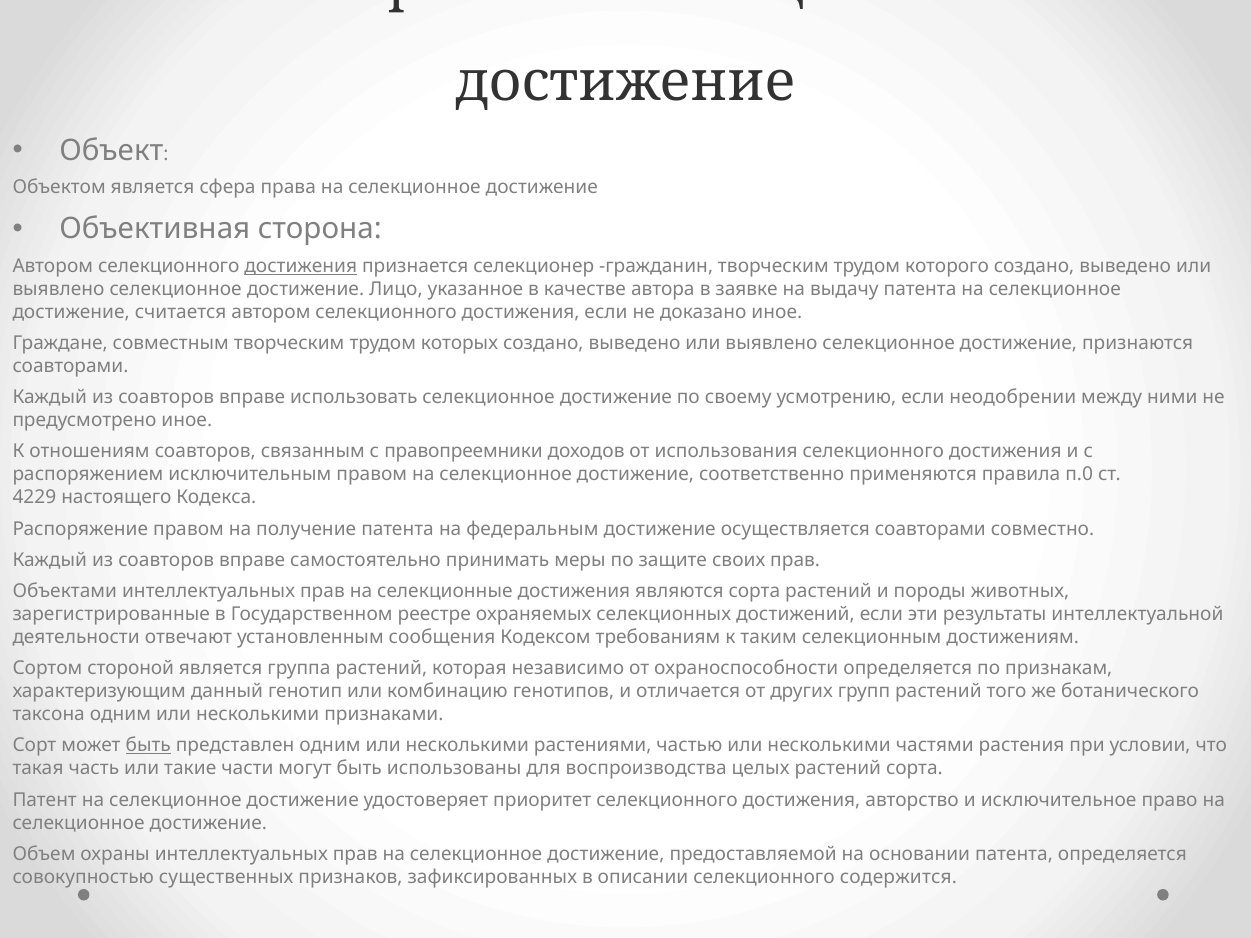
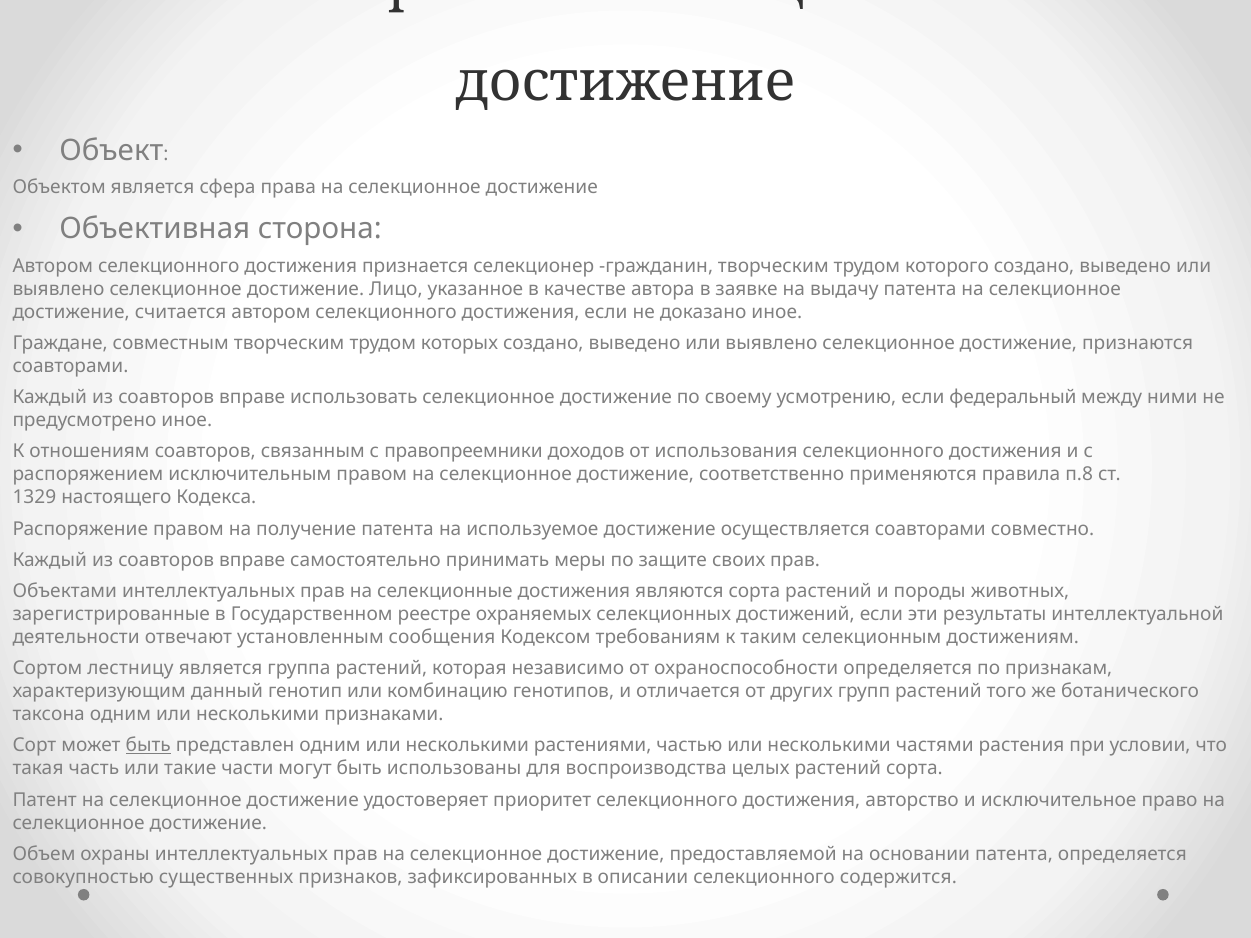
достижения underline: present -> none (301, 266)
неодобрении: неодобрении -> федеральный (1013, 397)
п.0: п.0 -> п.8 (1079, 475)
4229: 4229 -> 1329 (34, 498)
федеральным: федеральным -> используемое (532, 529)
стороной: стороной -> лестницу (131, 669)
